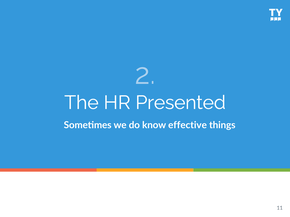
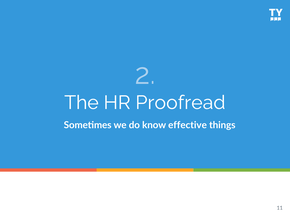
Presented: Presented -> Proofread (180, 103)
